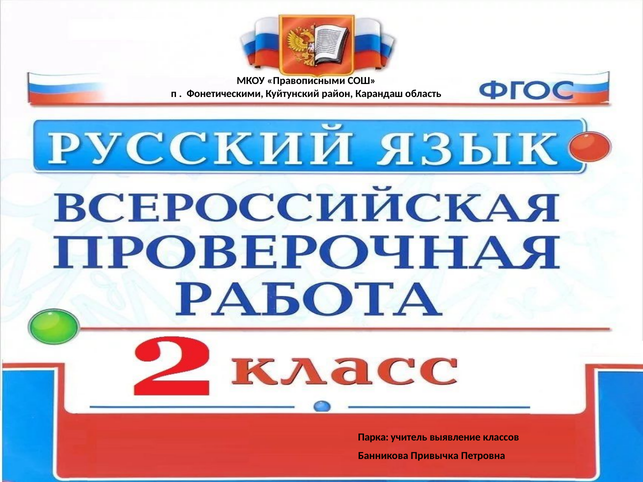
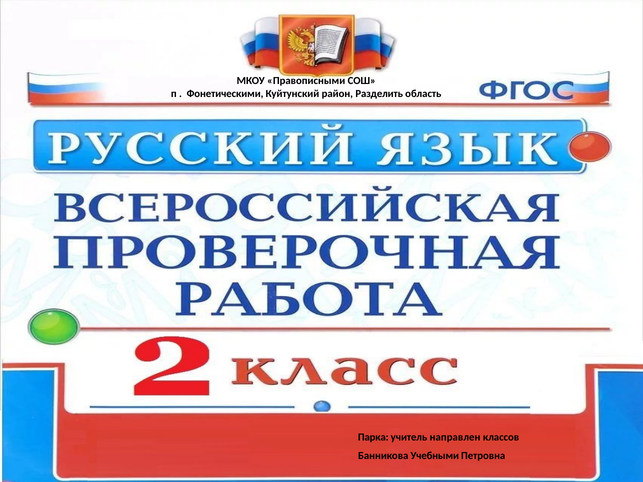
Карандаш: Карандаш -> Разделить (379, 94)
выявление: выявление -> направлен (455, 437)
Привычка: Привычка -> Учебными (435, 456)
